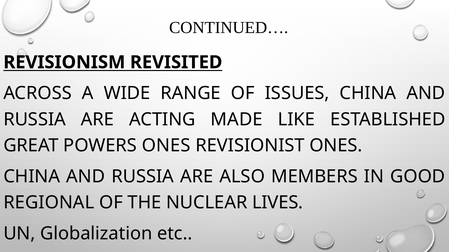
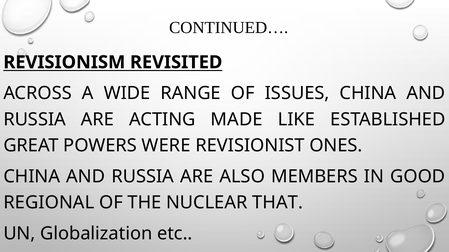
POWERS ONES: ONES -> WERE (166, 146)
LIVES: LIVES -> THAT (278, 203)
